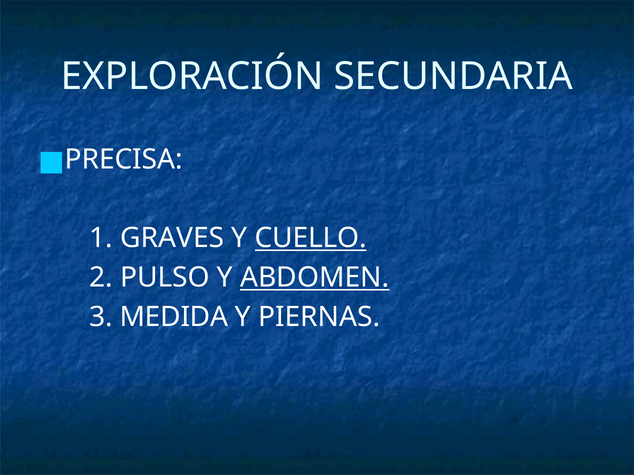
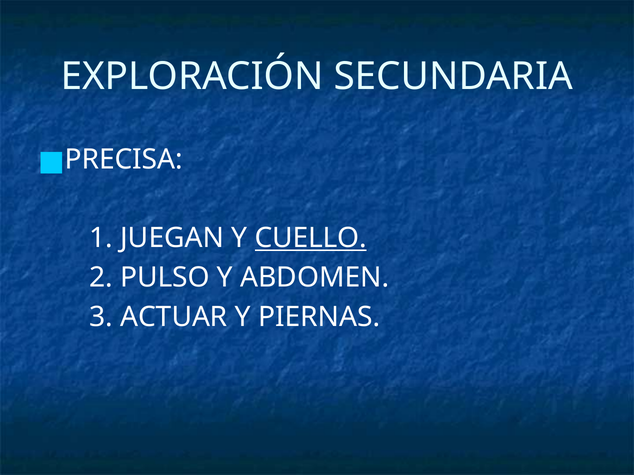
GRAVES: GRAVES -> JUEGAN (172, 238)
ABDOMEN underline: present -> none (315, 278)
MEDIDA: MEDIDA -> ACTUAR (174, 317)
